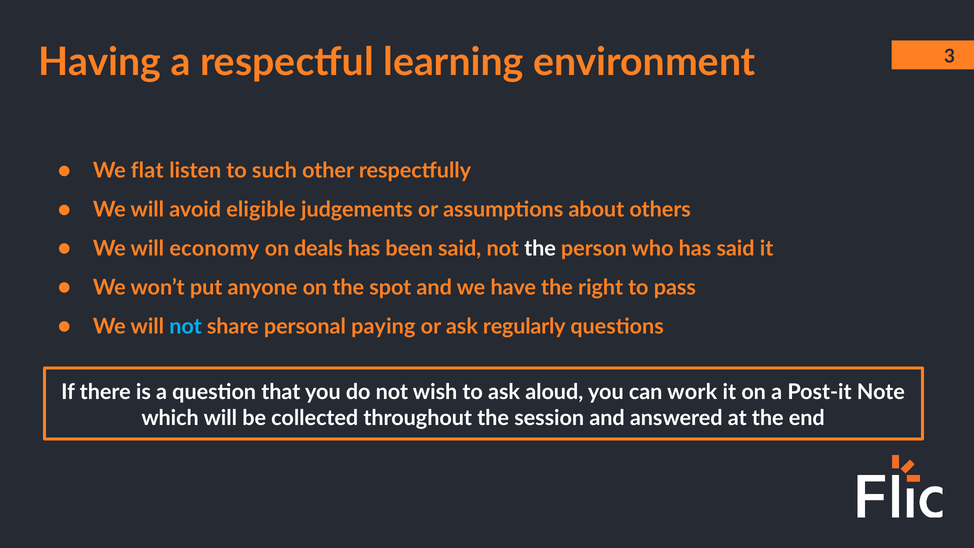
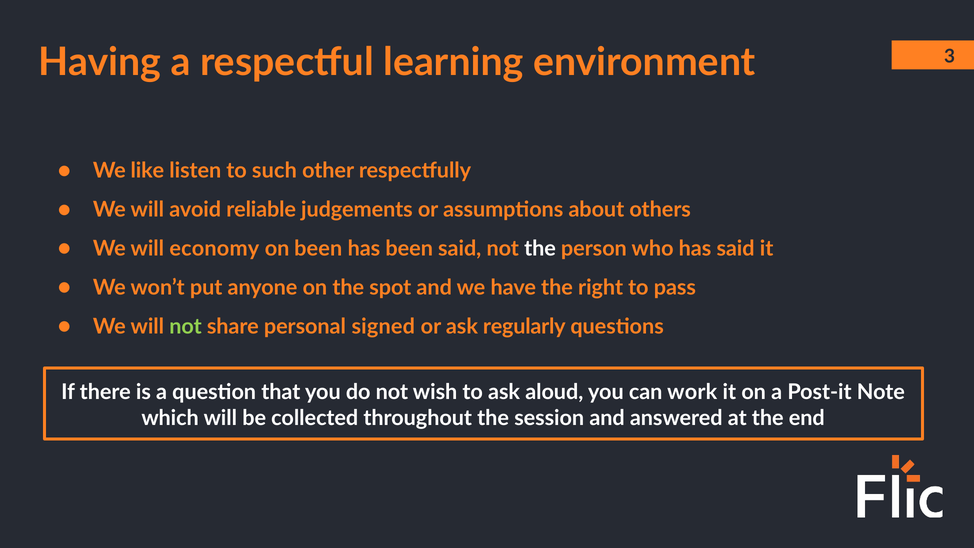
flat: flat -> like (147, 171)
eligible: eligible -> reliable (261, 210)
on deals: deals -> been (318, 249)
not colour: light blue -> light green (186, 326)
paying: paying -> signed (383, 326)
